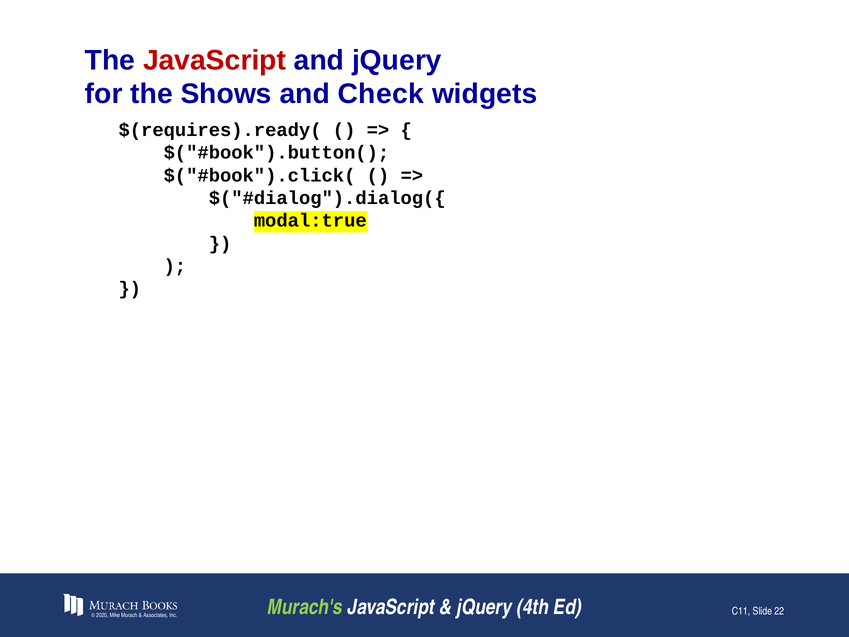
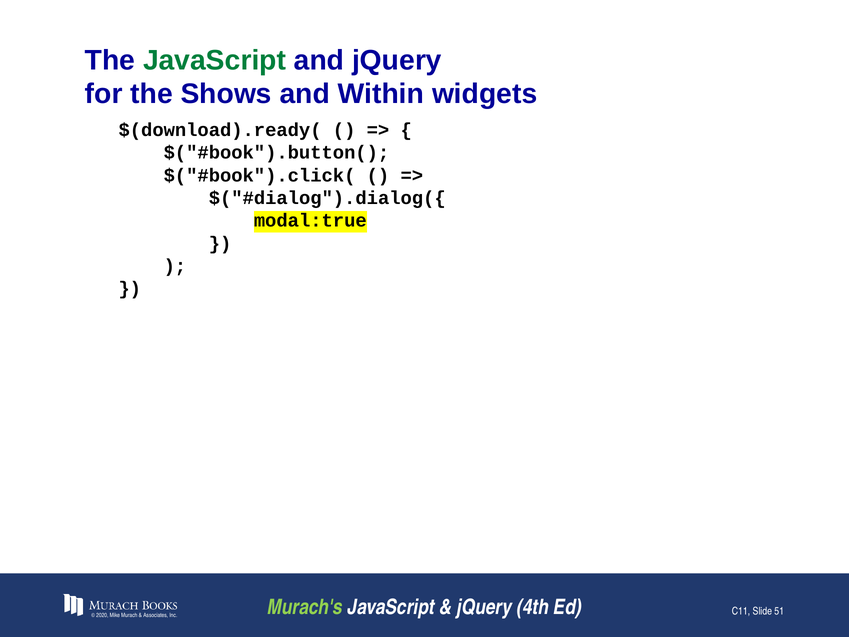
JavaScript colour: red -> green (215, 60)
Check: Check -> Within (381, 94)
$(requires).ready(: $(requires).ready( -> $(download).ready( (220, 130)
22: 22 -> 51 (779, 611)
